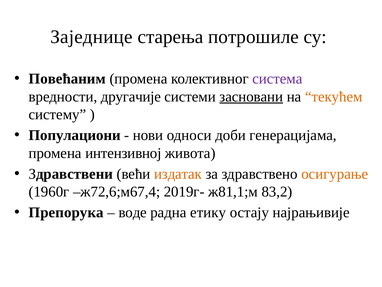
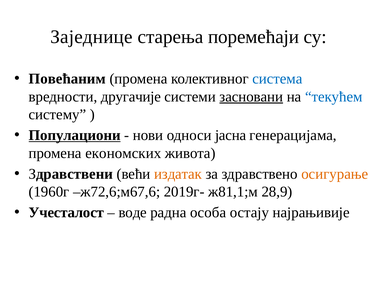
потрошиле: потрошиле -> поремећаји (254, 37)
система colour: purple -> blue (277, 79)
текућем colour: orange -> blue (334, 96)
Популациони underline: none -> present (75, 135)
доби: доби -> јасна (231, 135)
интензивној: интензивној -> економских (123, 153)
ж72,6;м67,4: ж72,6;м67,4 -> ж72,6;м67,6 (117, 191)
83,2: 83,2 -> 28,9 (277, 191)
Препорука: Препорука -> Учесталост (66, 212)
етику: етику -> особа (208, 212)
